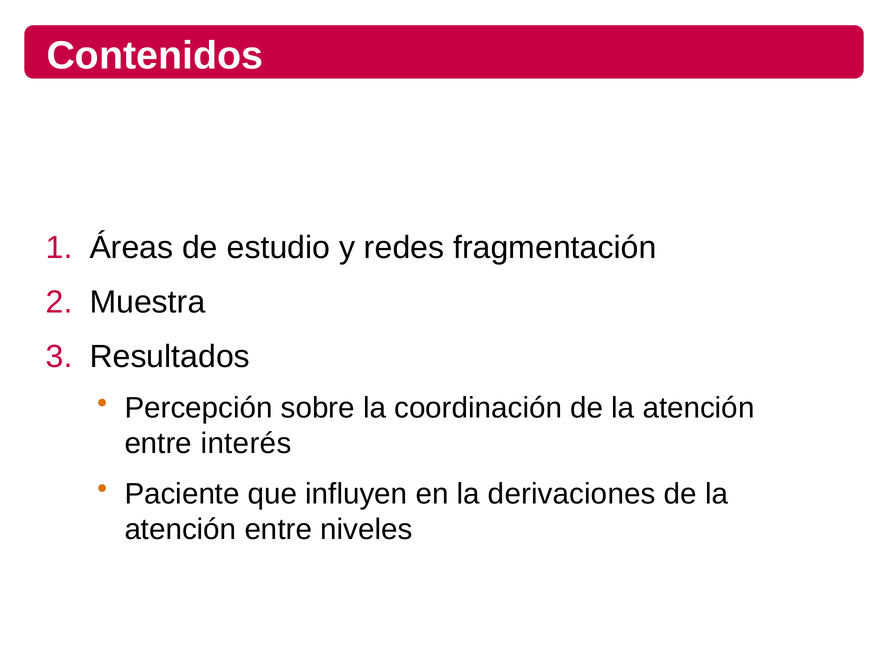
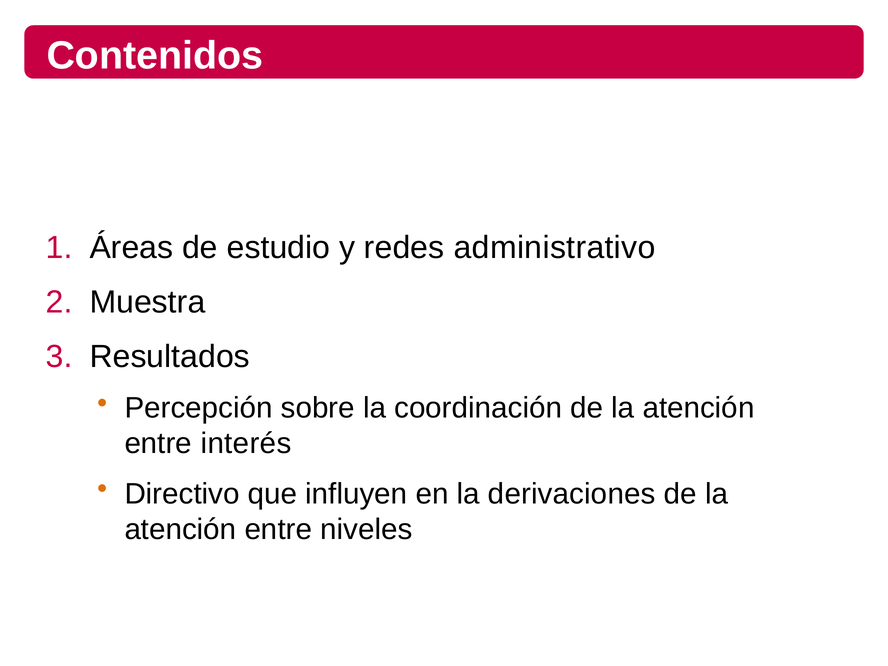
fragmentación: fragmentación -> administrativo (555, 248)
Paciente: Paciente -> Directivo (182, 494)
